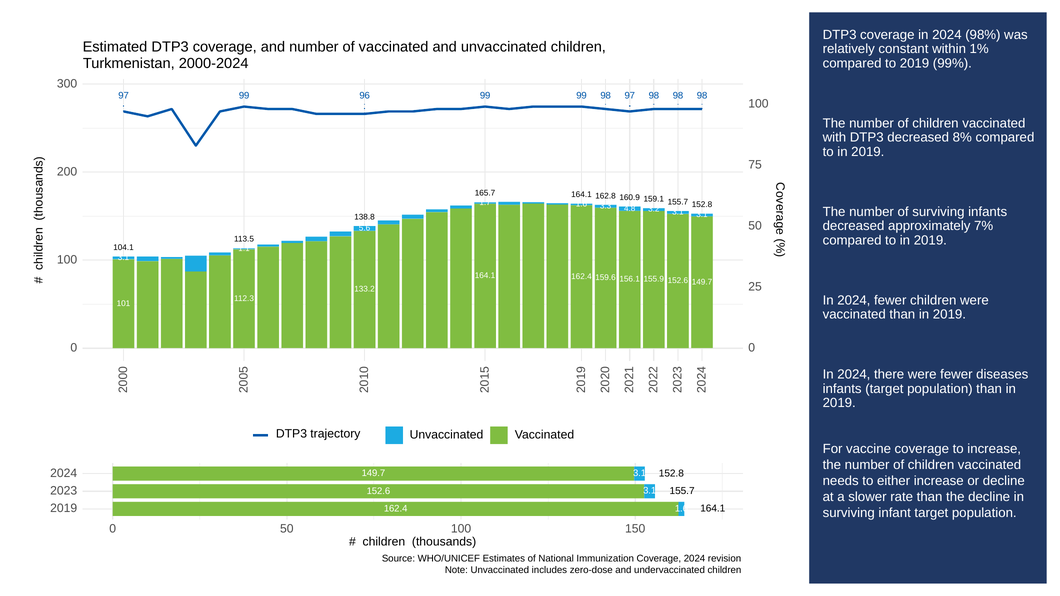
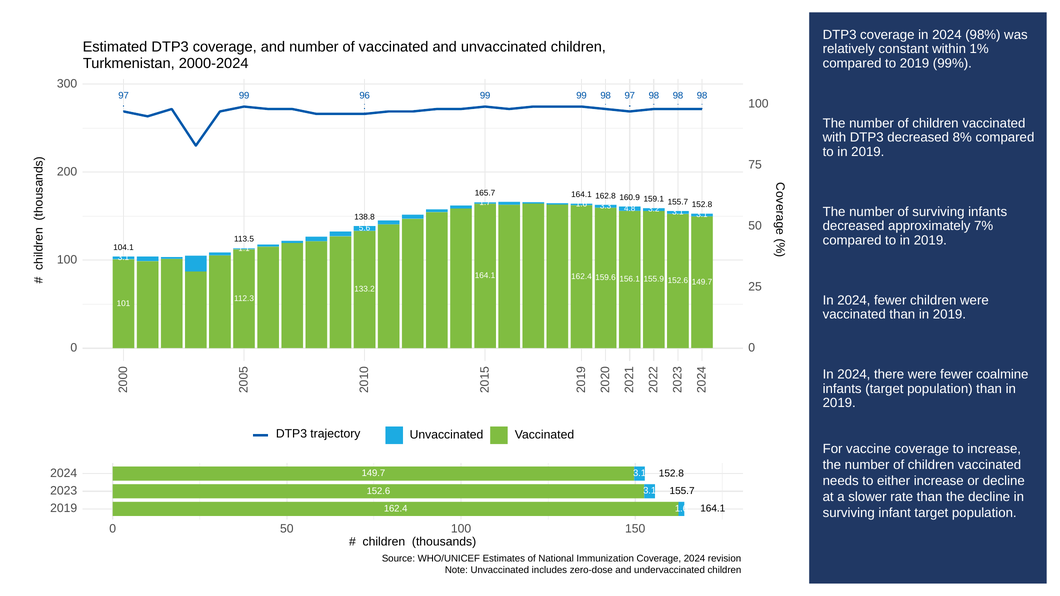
diseases: diseases -> coalmine (1002, 375)
